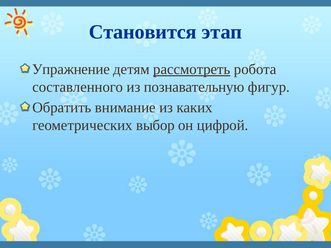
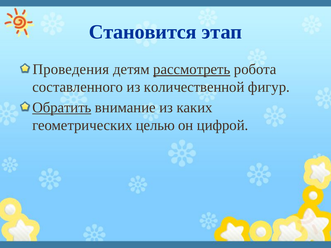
Упражнение: Упражнение -> Проведения (71, 69)
познавательную: познавательную -> количественной (194, 87)
Обратить underline: none -> present (62, 108)
выбор: выбор -> целью (155, 125)
